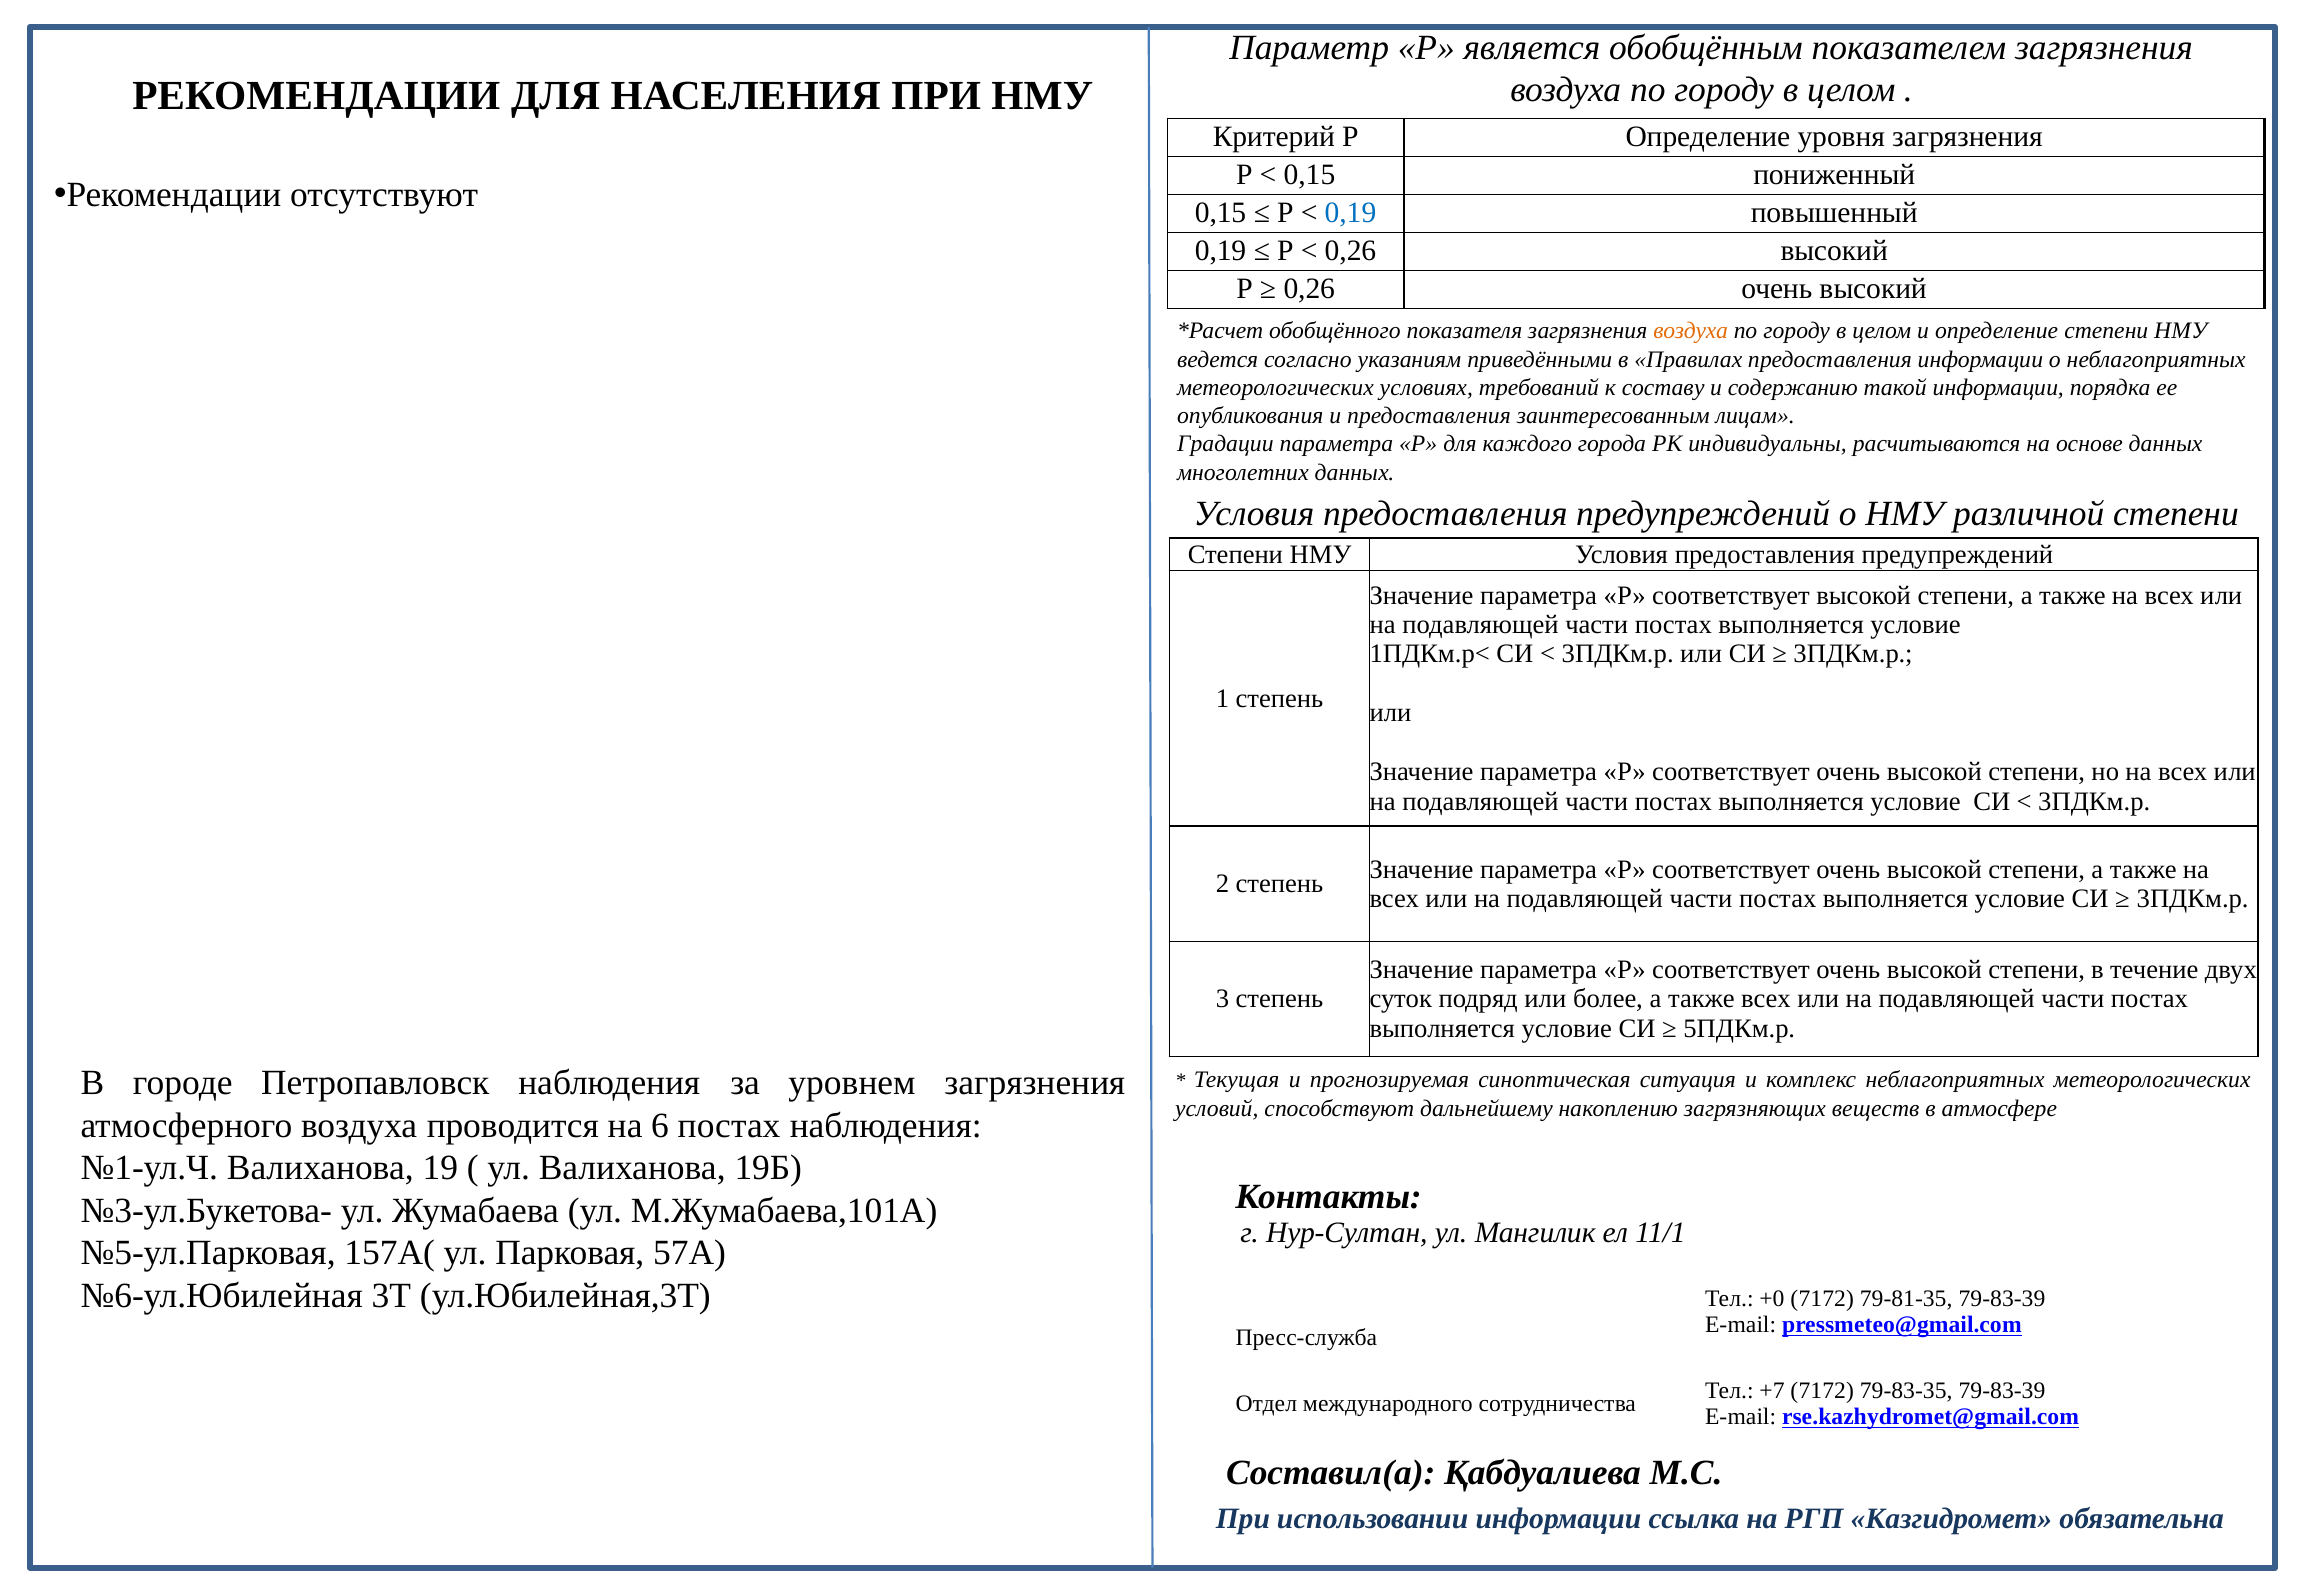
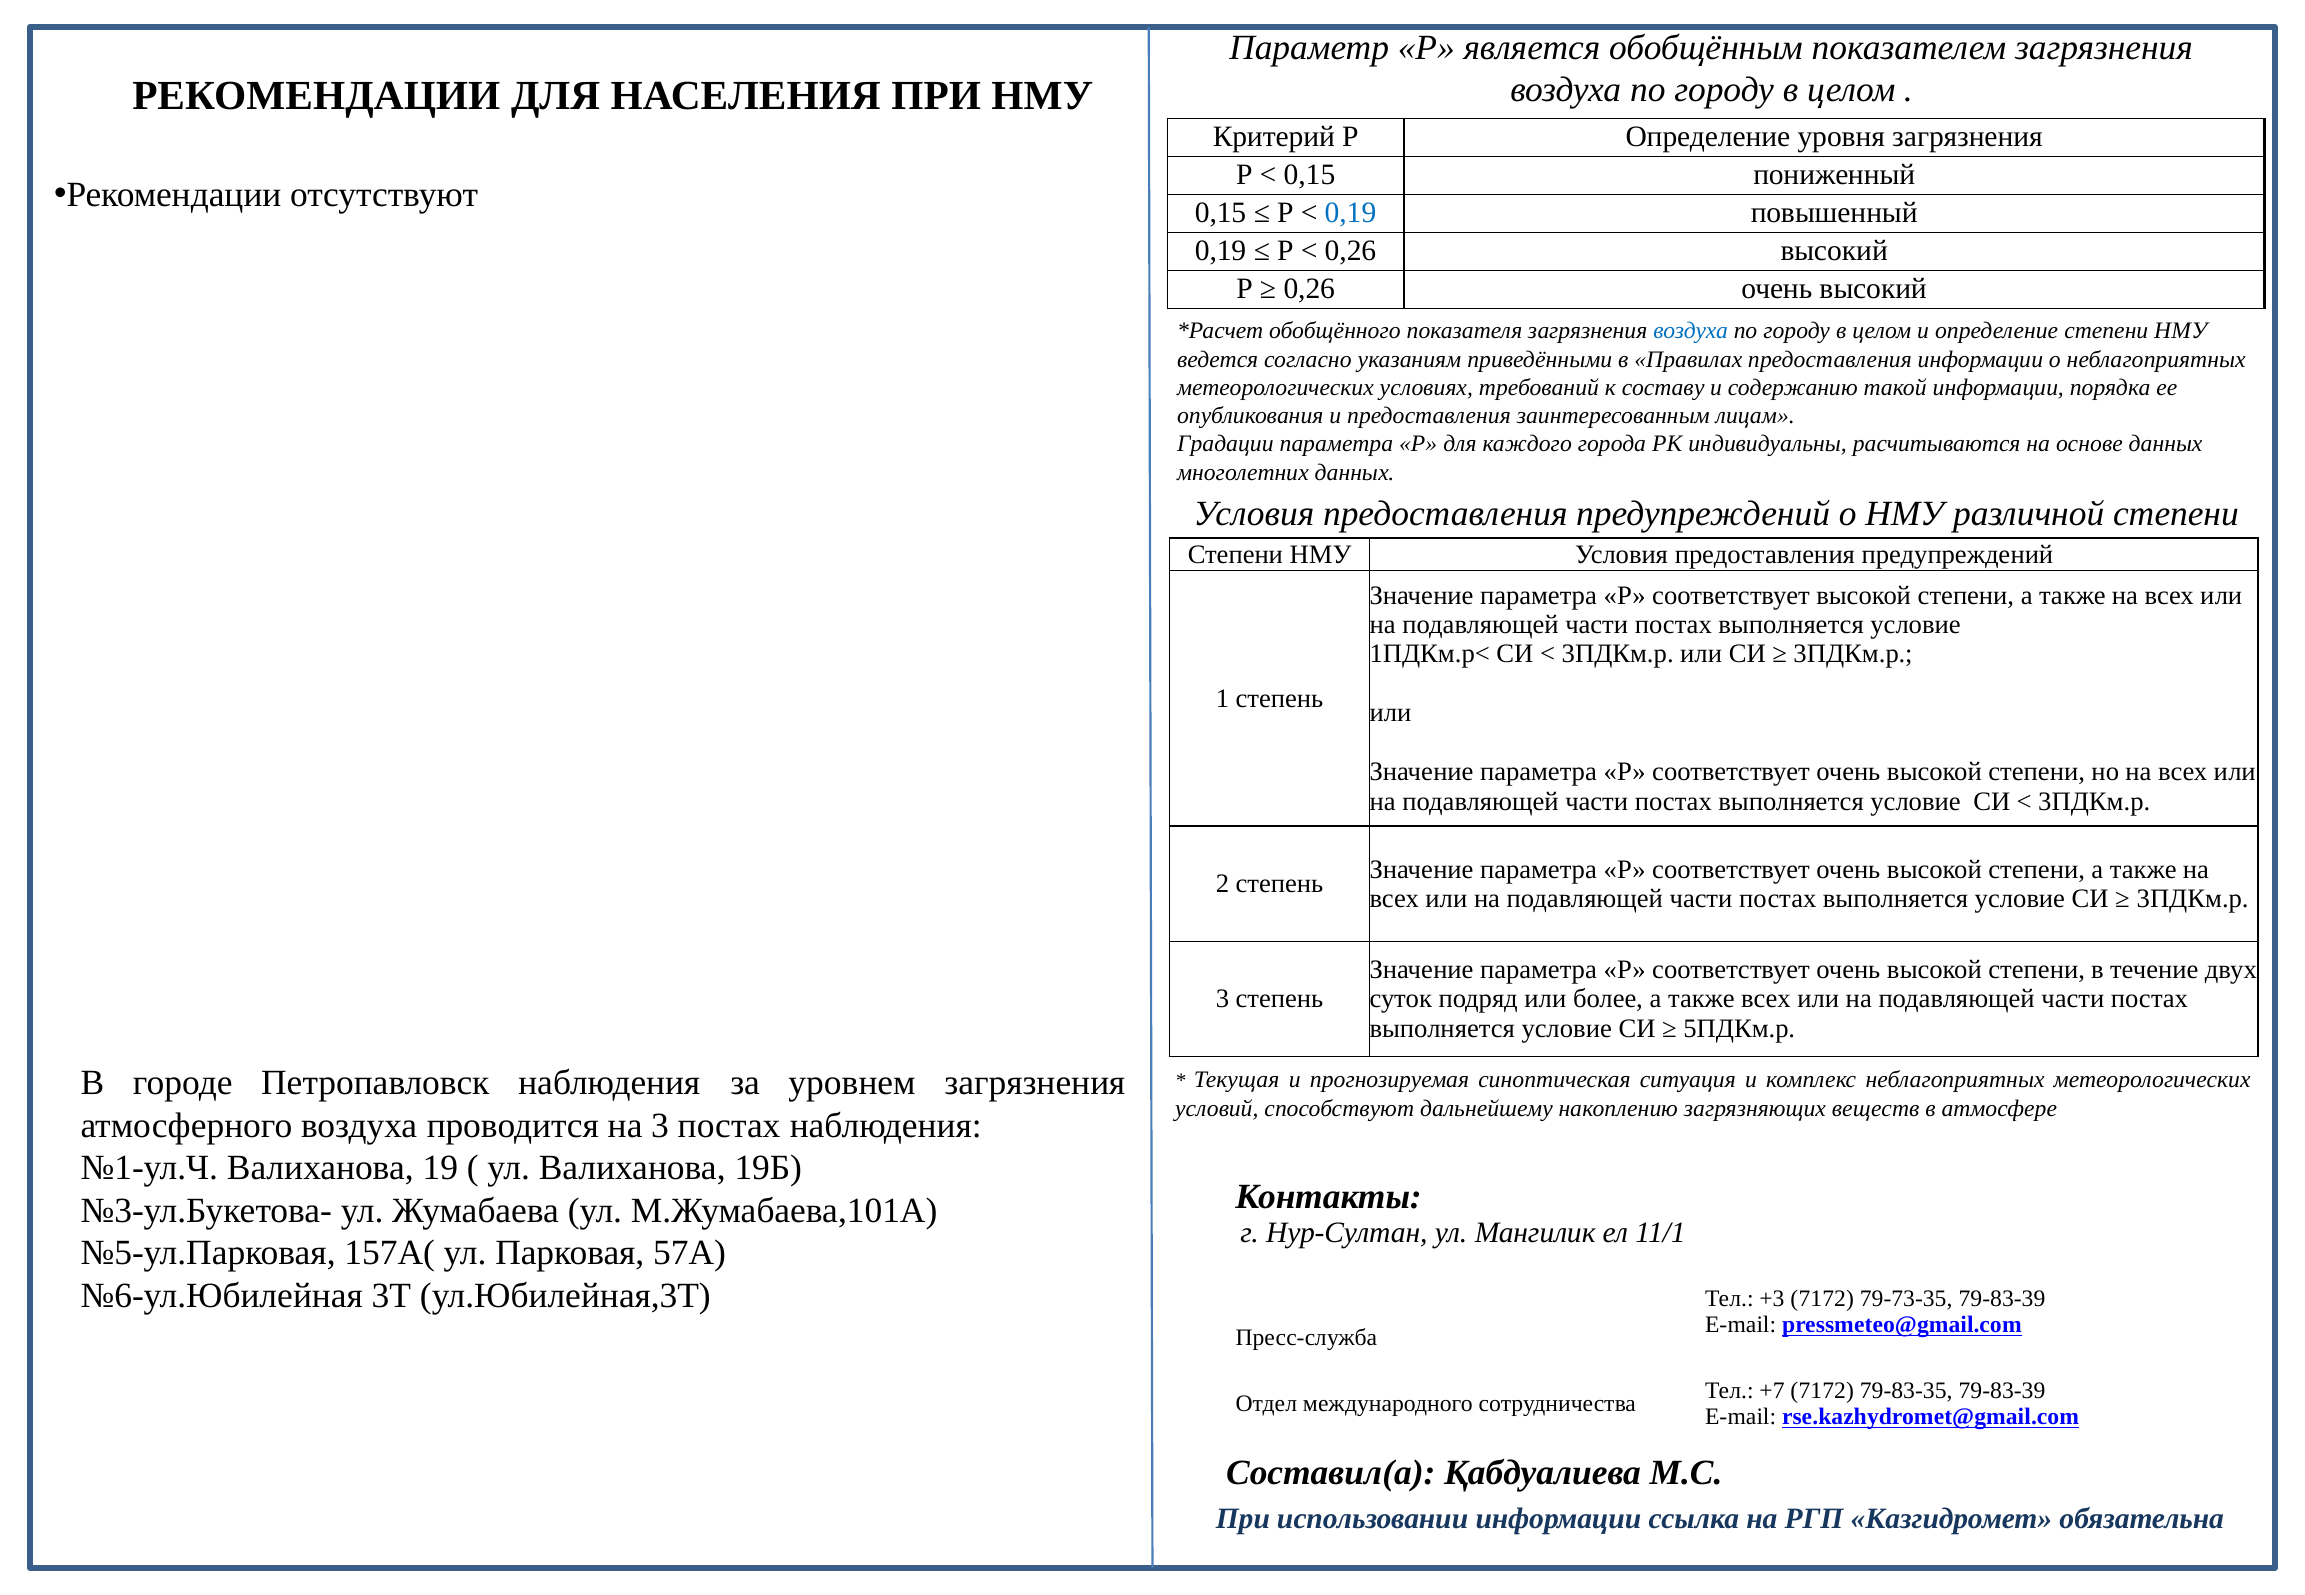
воздуха colour: orange -> blue (1691, 331)
на 6: 6 -> 3 (660, 1126)
+0: +0 -> +3 (1772, 1299)
79-81-35: 79-81-35 -> 79-73-35 (1906, 1299)
